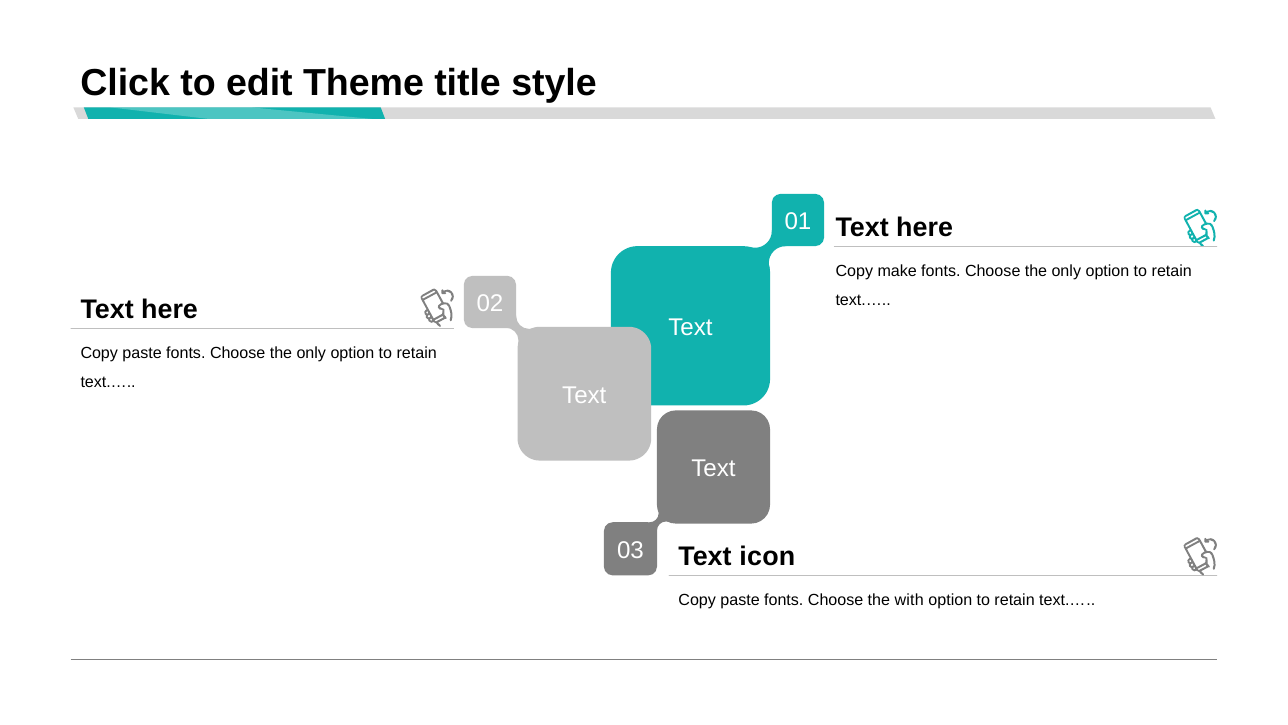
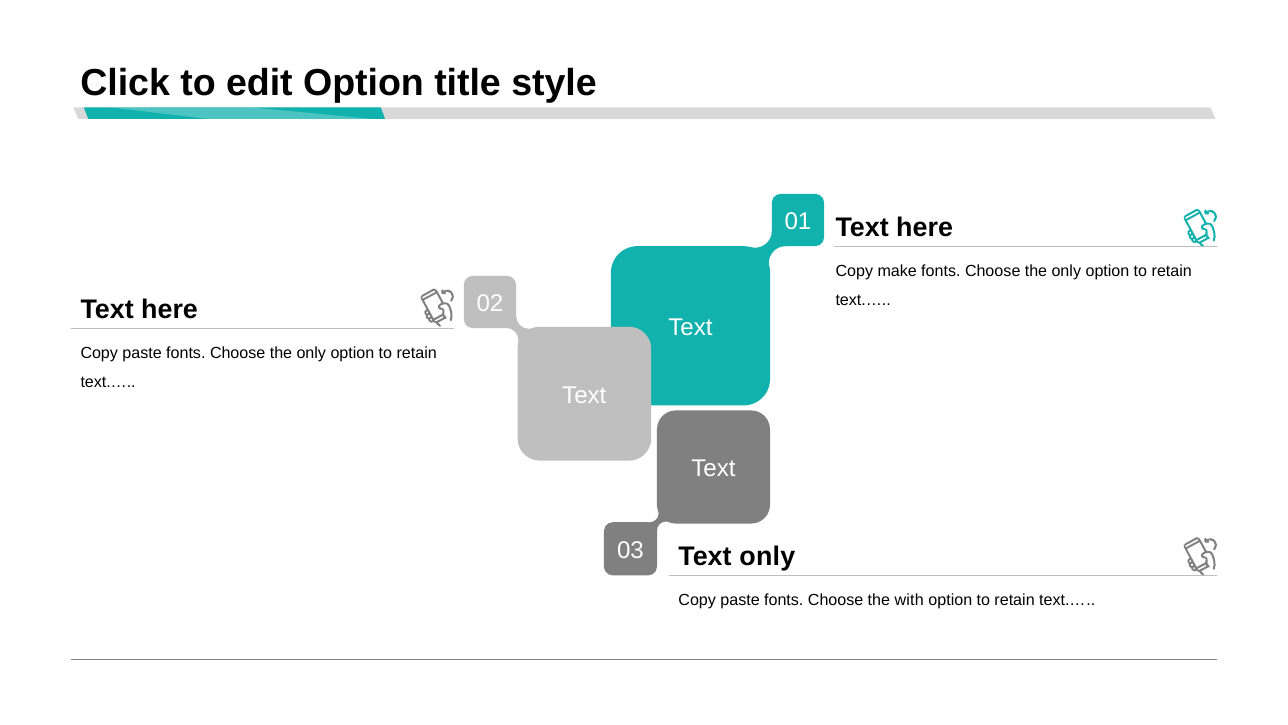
edit Theme: Theme -> Option (363, 83)
Text icon: icon -> only (767, 556)
